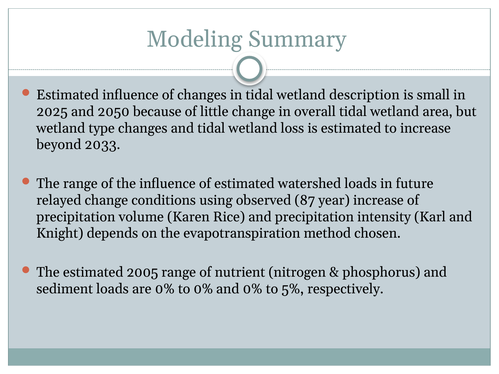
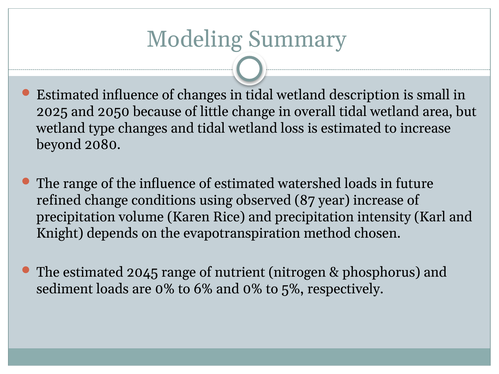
2033: 2033 -> 2080 (103, 145)
relayed: relayed -> refined (59, 200)
2005: 2005 -> 2045 (142, 272)
to 0%: 0% -> 6% (203, 289)
